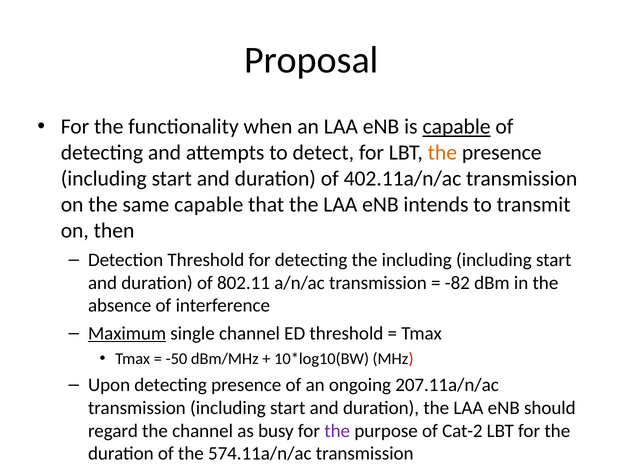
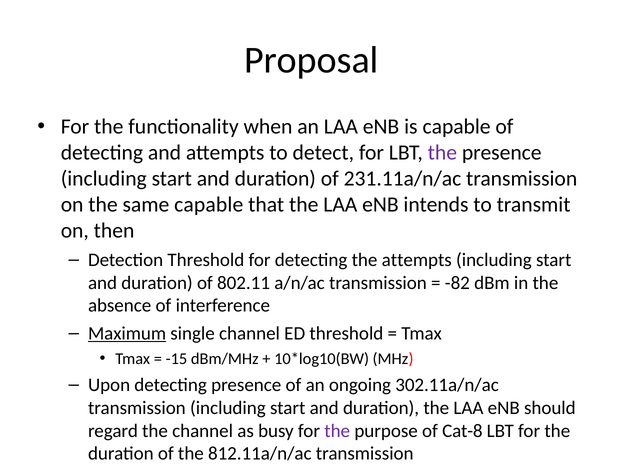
capable underline: present -> none (457, 127)
the colour: orange -> purple (442, 153)
402.11a/n/ac: 402.11a/n/ac -> 231.11a/n/ac (402, 179)
the including: including -> attempts (417, 259)
-50: -50 -> -15 (176, 358)
207.11a/n/ac: 207.11a/n/ac -> 302.11a/n/ac (447, 384)
Cat-2: Cat-2 -> Cat-8 (462, 430)
574.11a/n/ac: 574.11a/n/ac -> 812.11a/n/ac (260, 453)
